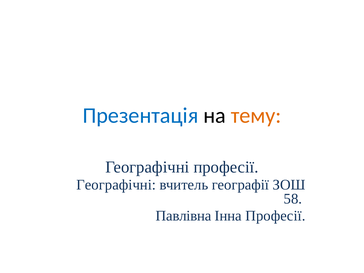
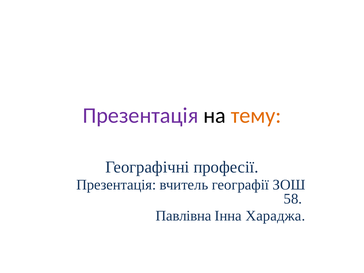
Презентація colour: blue -> purple (140, 116)
Географічні: Географічні -> Презентація (116, 185)
Інна Професії: Професії -> Хараджа (275, 216)
